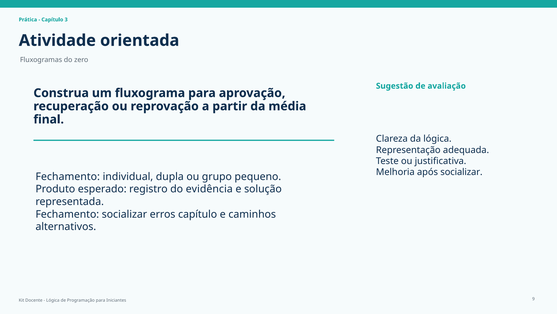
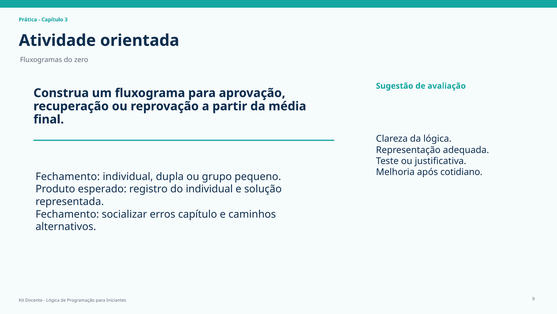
após socializar: socializar -> cotidiano (461, 172)
do evidência: evidência -> individual (209, 189)
